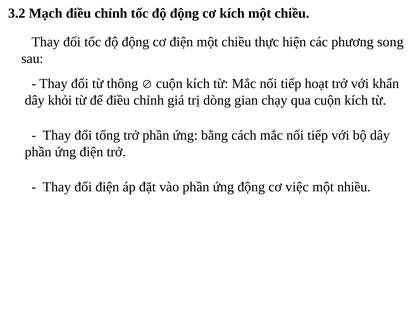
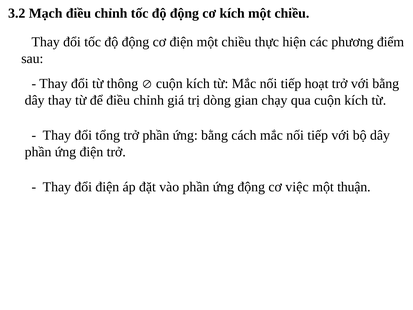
song: song -> điểm (390, 42)
với khẩn: khẩn -> bằng (386, 84)
dây khỏi: khỏi -> thay (60, 100)
nhiều: nhiều -> thuận (354, 187)
